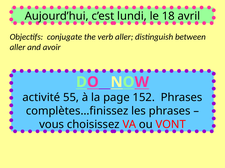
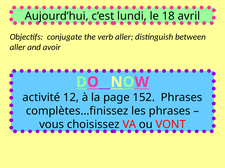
55: 55 -> 12 (71, 98)
